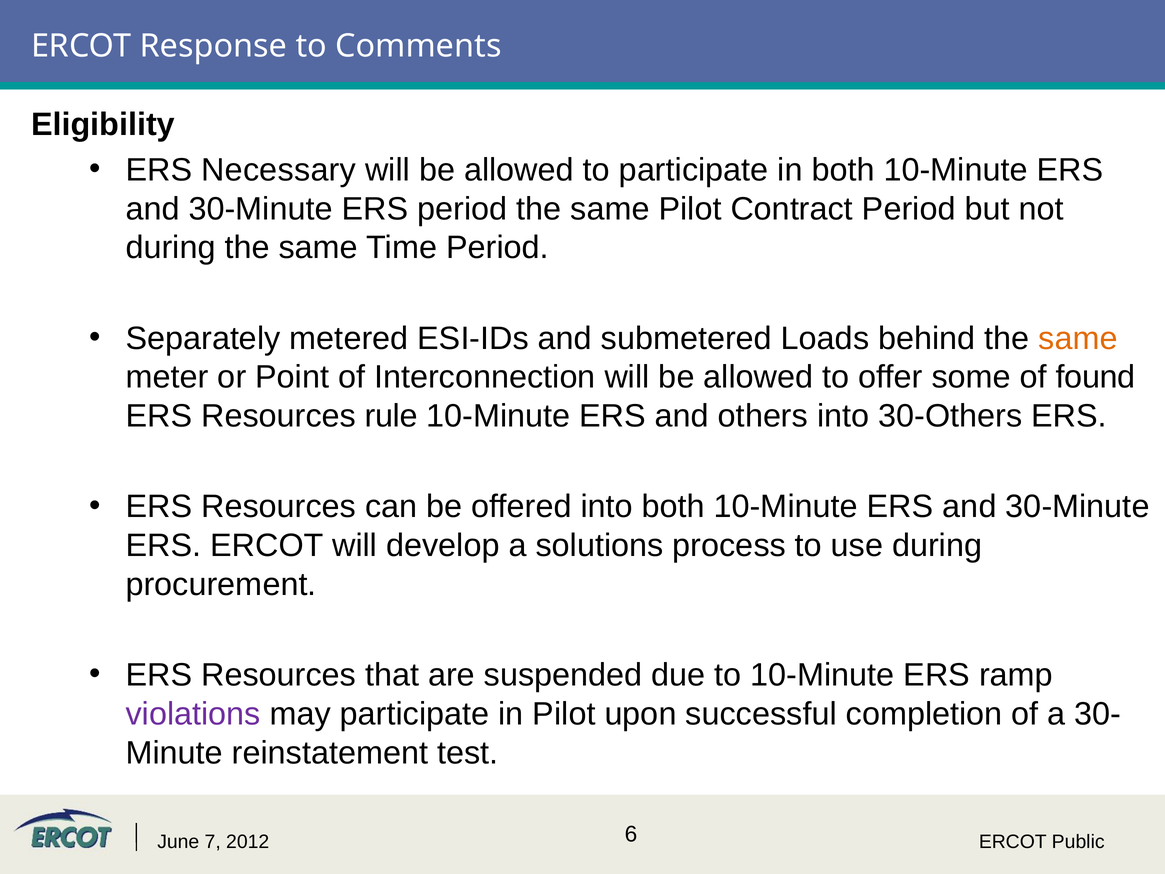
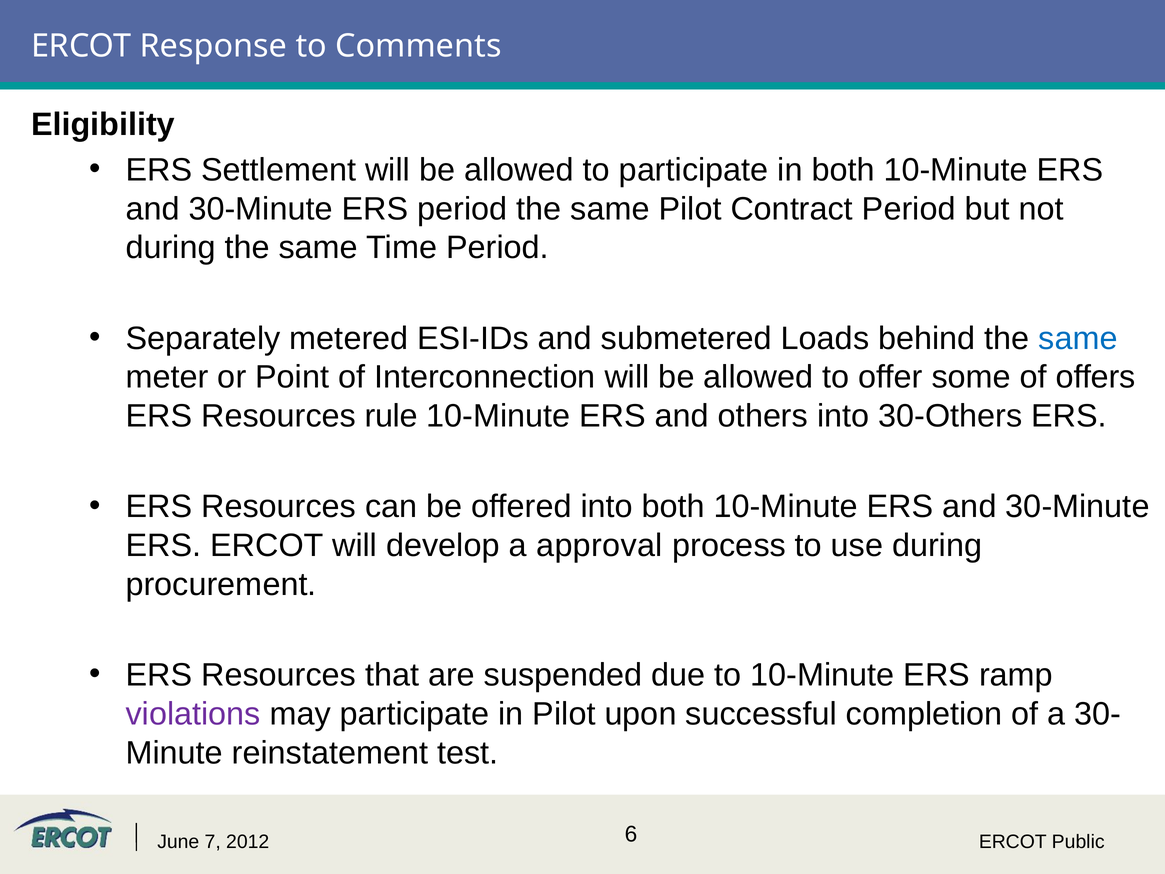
Necessary: Necessary -> Settlement (279, 170)
same colour: orange -> blue (1078, 338)
found: found -> offers (1096, 377)
solutions: solutions -> approval (599, 545)
